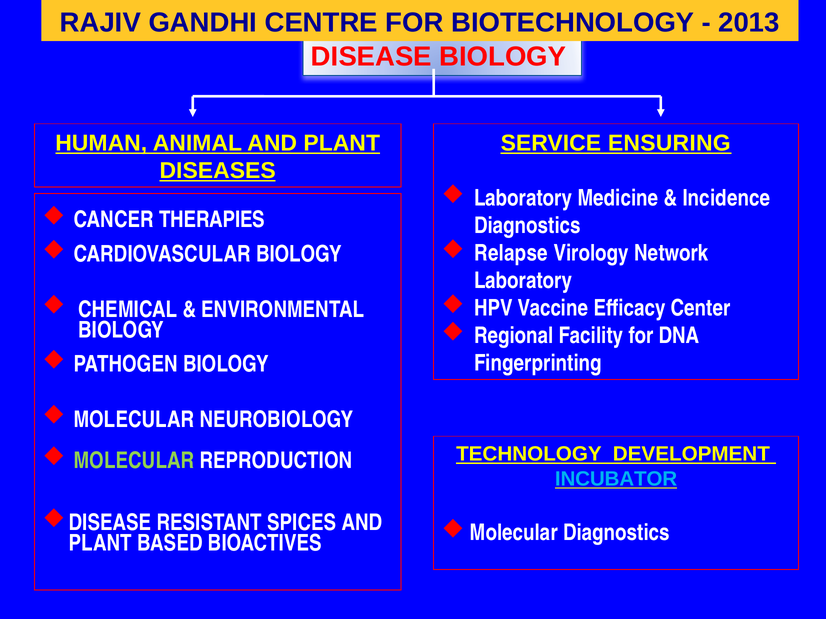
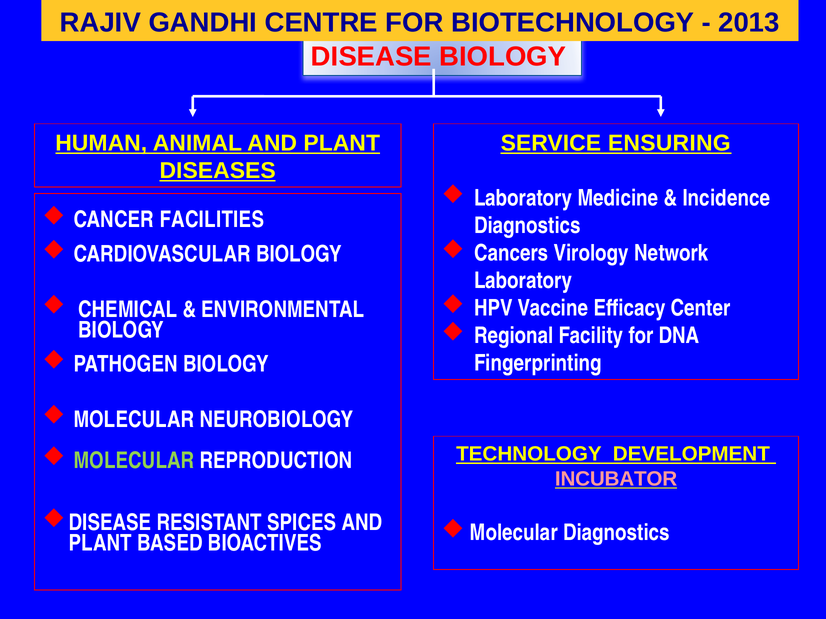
THERAPIES: THERAPIES -> FACILITIES (212, 220)
Relapse: Relapse -> Cancers (511, 254)
INCUBATOR colour: light blue -> pink (616, 479)
